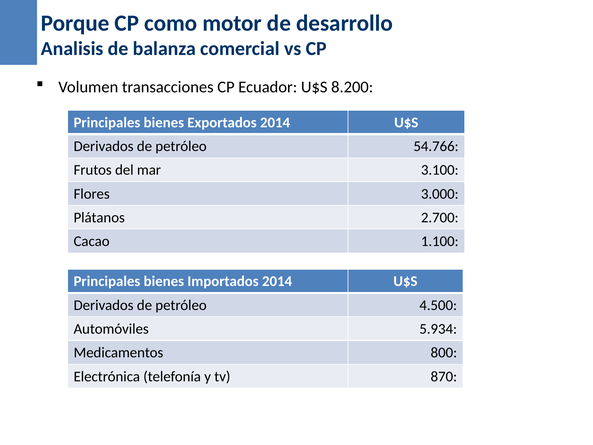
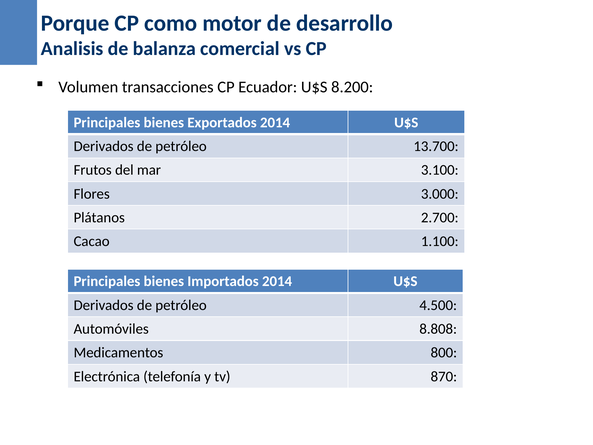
54.766: 54.766 -> 13.700 (436, 146)
5.934: 5.934 -> 8.808 (438, 329)
